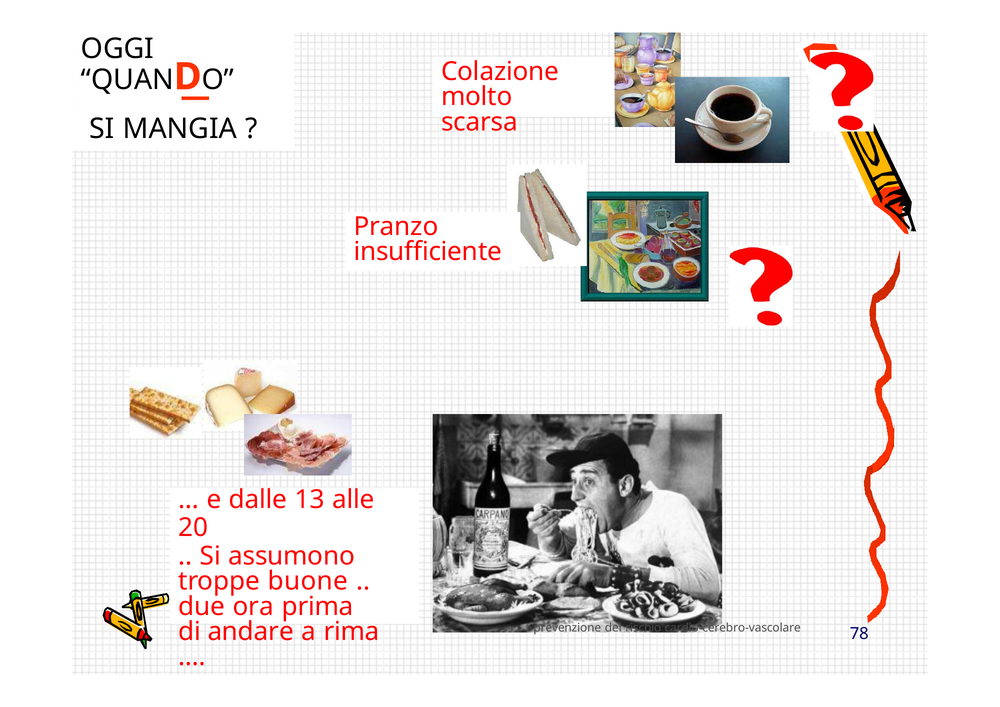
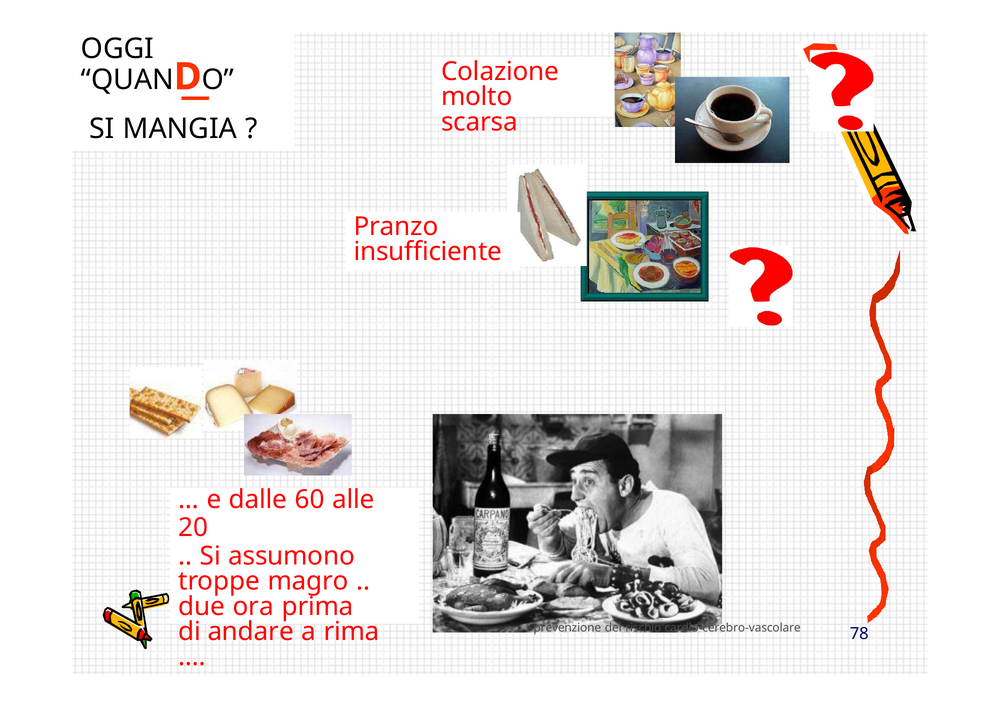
13: 13 -> 60 (310, 499)
buone: buone -> magro (308, 581)
